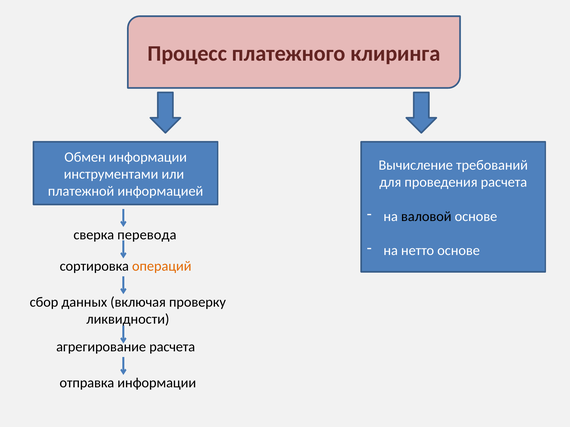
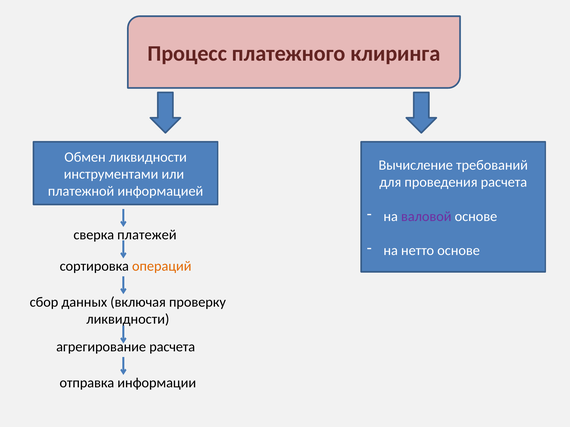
Обмен информации: информации -> ликвидности (148, 157)
валовой colour: black -> purple (426, 217)
перевода: перевода -> платежей (147, 235)
